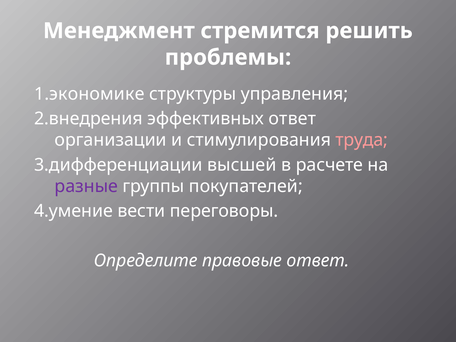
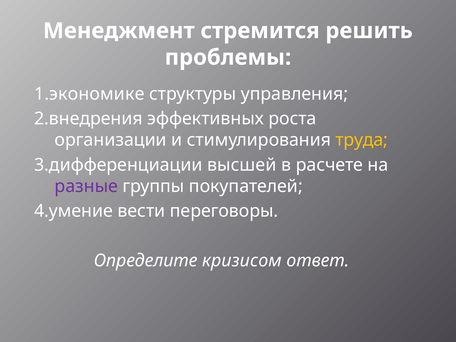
эффективных ответ: ответ -> роста (292, 119)
труда colour: pink -> yellow (362, 140)
правовые: правовые -> кризисом (242, 261)
